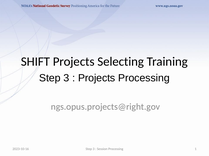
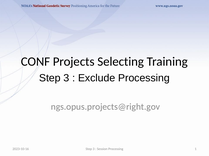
SHIFT: SHIFT -> CONF (35, 62)
Projects: Projects -> Exclude (97, 78)
